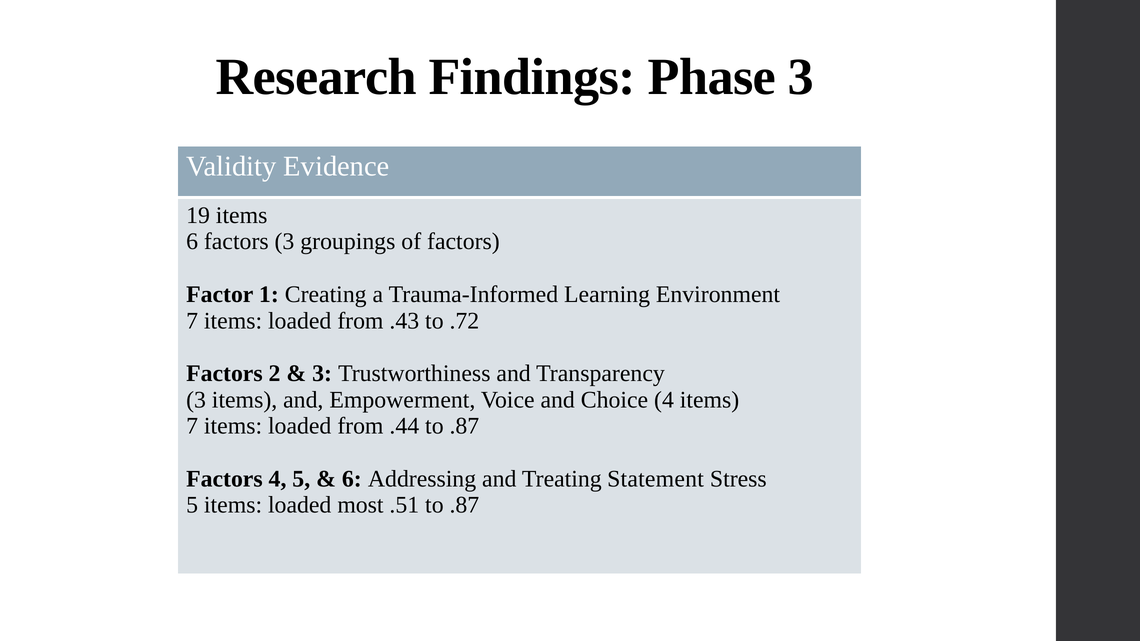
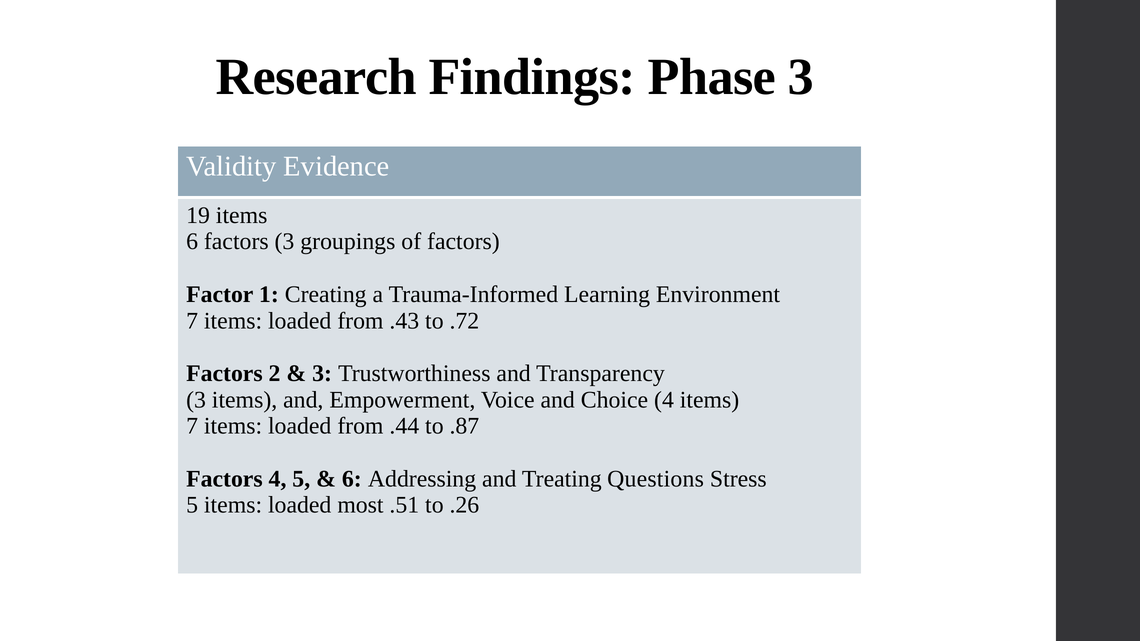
Statement: Statement -> Questions (656, 479)
.51 to .87: .87 -> .26 (464, 505)
